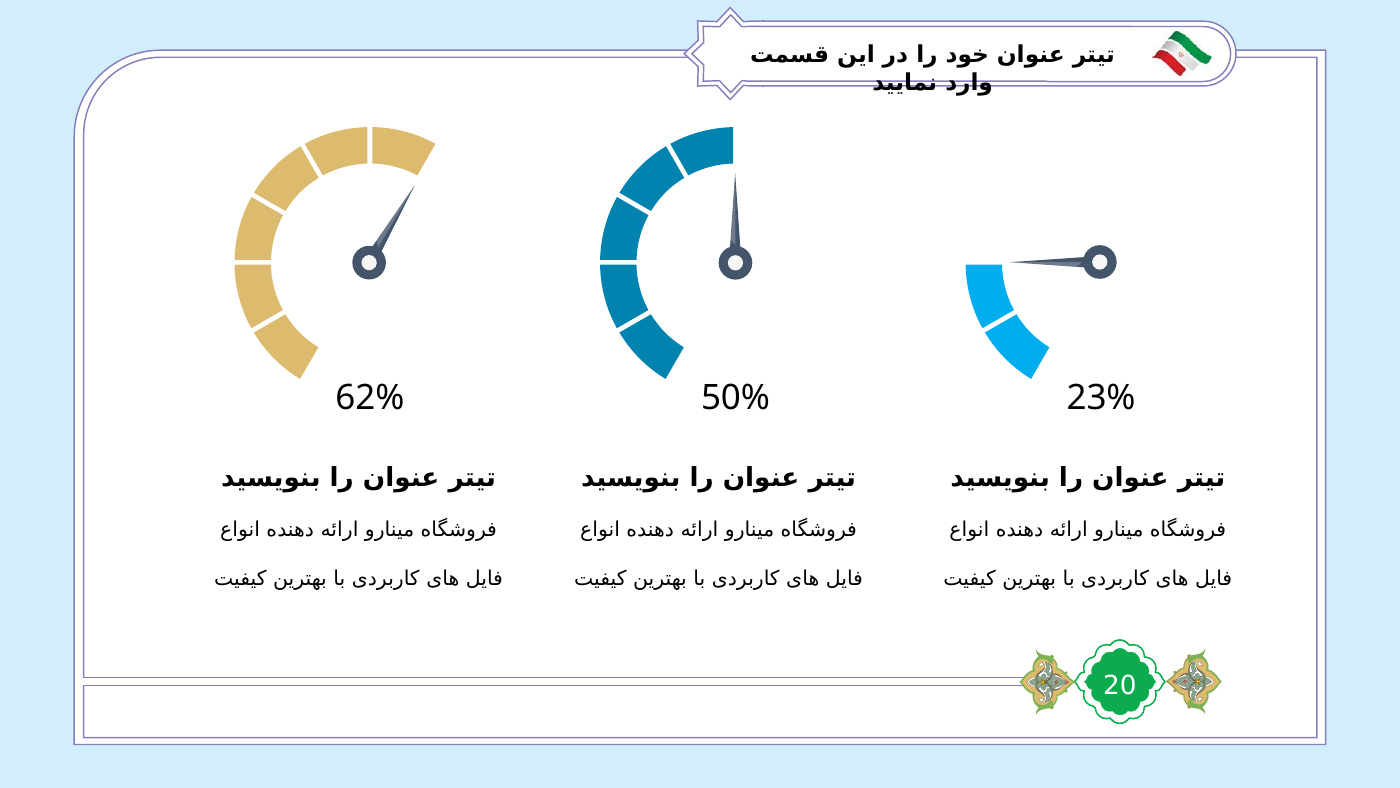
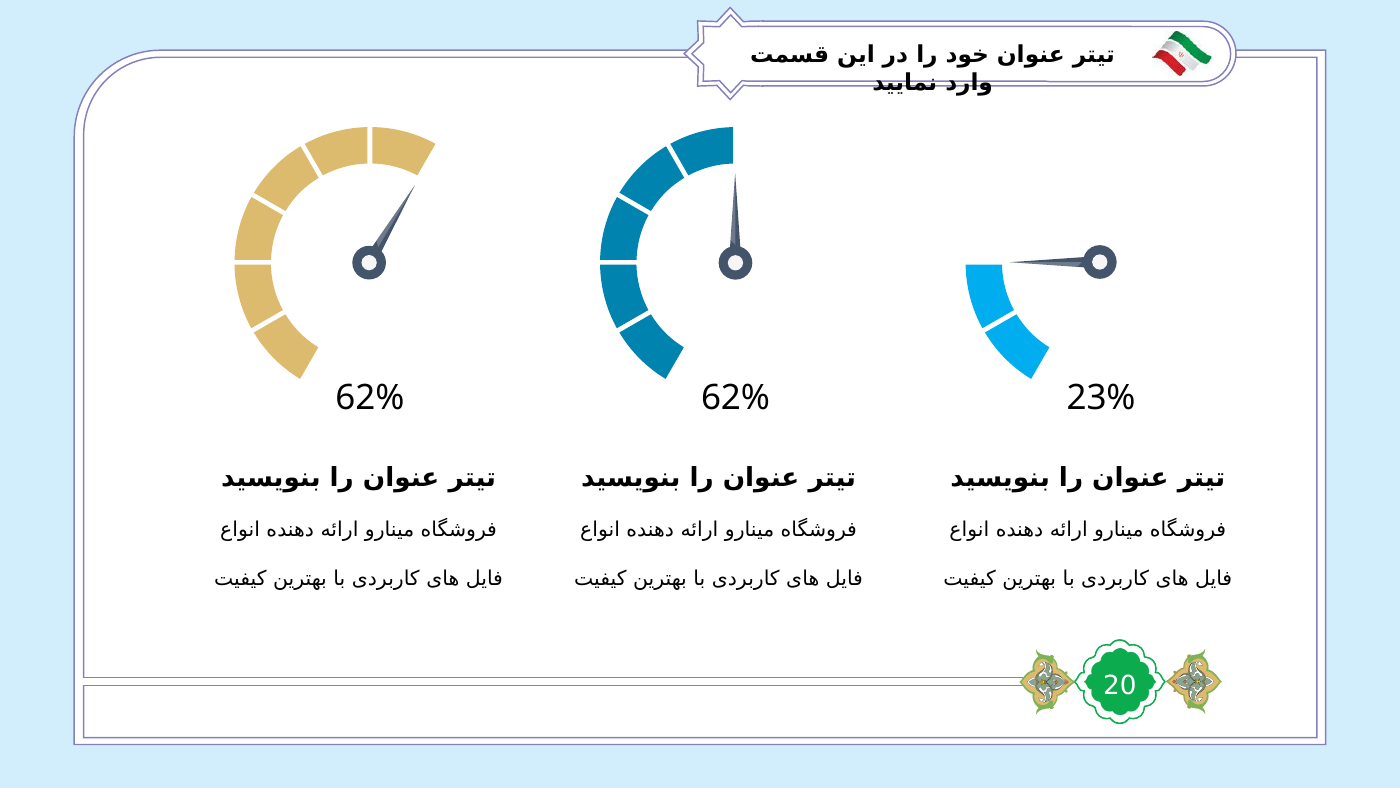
62% 50%: 50% -> 62% (736, 398)
